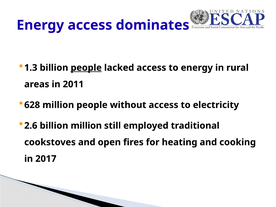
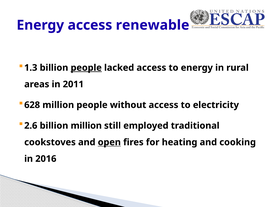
dominates: dominates -> renewable (153, 25)
open underline: none -> present (109, 142)
2017: 2017 -> 2016 (46, 159)
